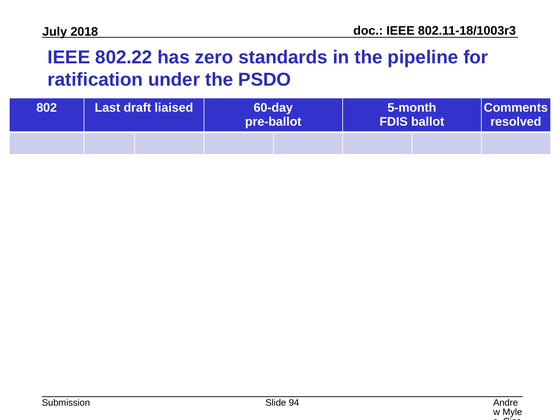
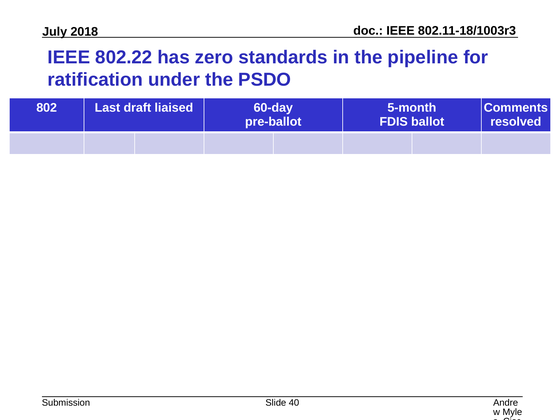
94: 94 -> 40 (294, 403)
